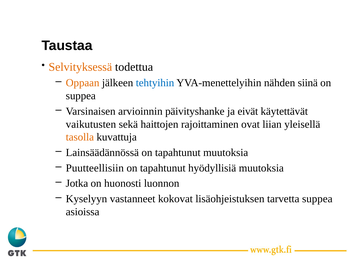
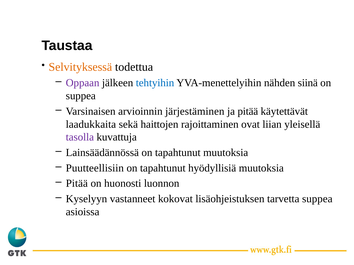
Oppaan colour: orange -> purple (83, 83)
päivityshanke: päivityshanke -> järjestäminen (195, 111)
ja eivät: eivät -> pitää (248, 111)
vaikutusten: vaikutusten -> laadukkaita (91, 124)
tasolla colour: orange -> purple (80, 137)
Jotka: Jotka -> Pitää (77, 184)
